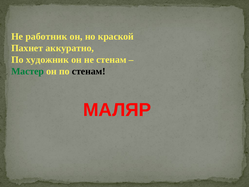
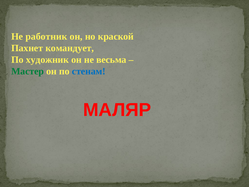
аккуратно: аккуратно -> командует (70, 48)
не стенам: стенам -> весьма (111, 60)
стенам colour: black -> blue (89, 71)
